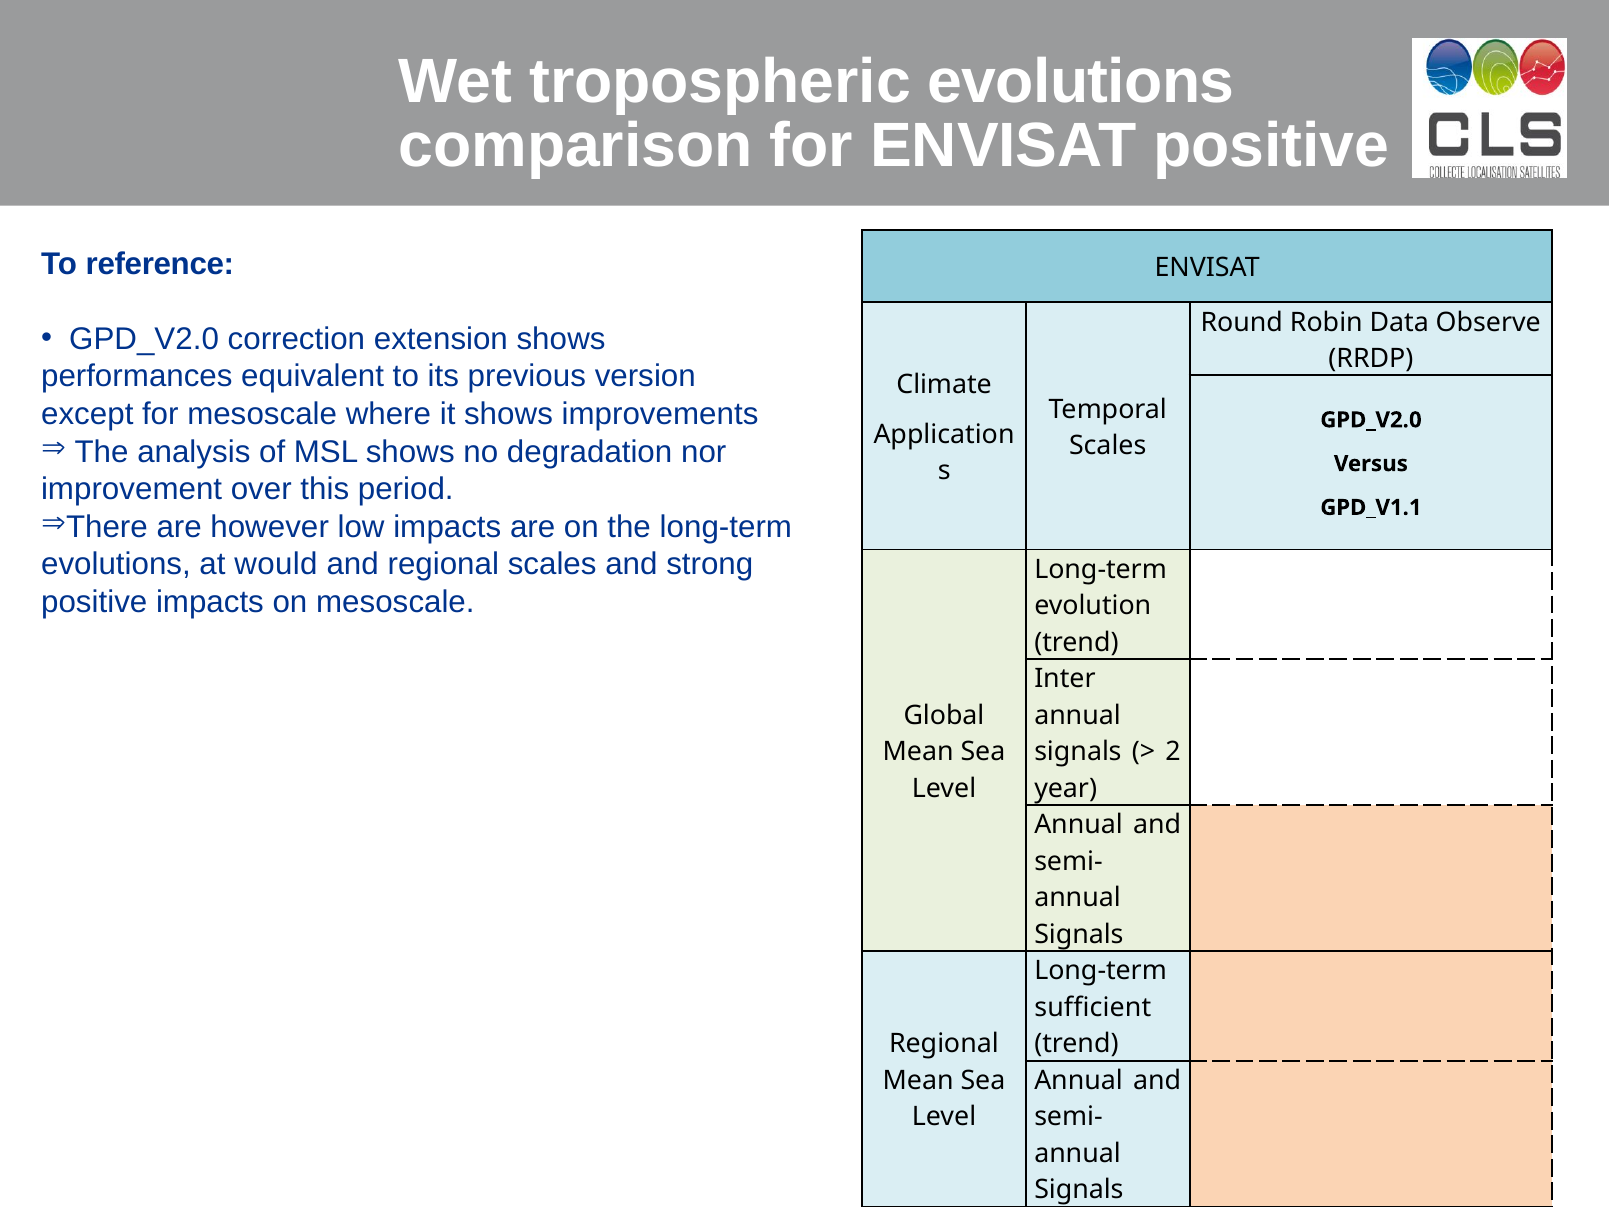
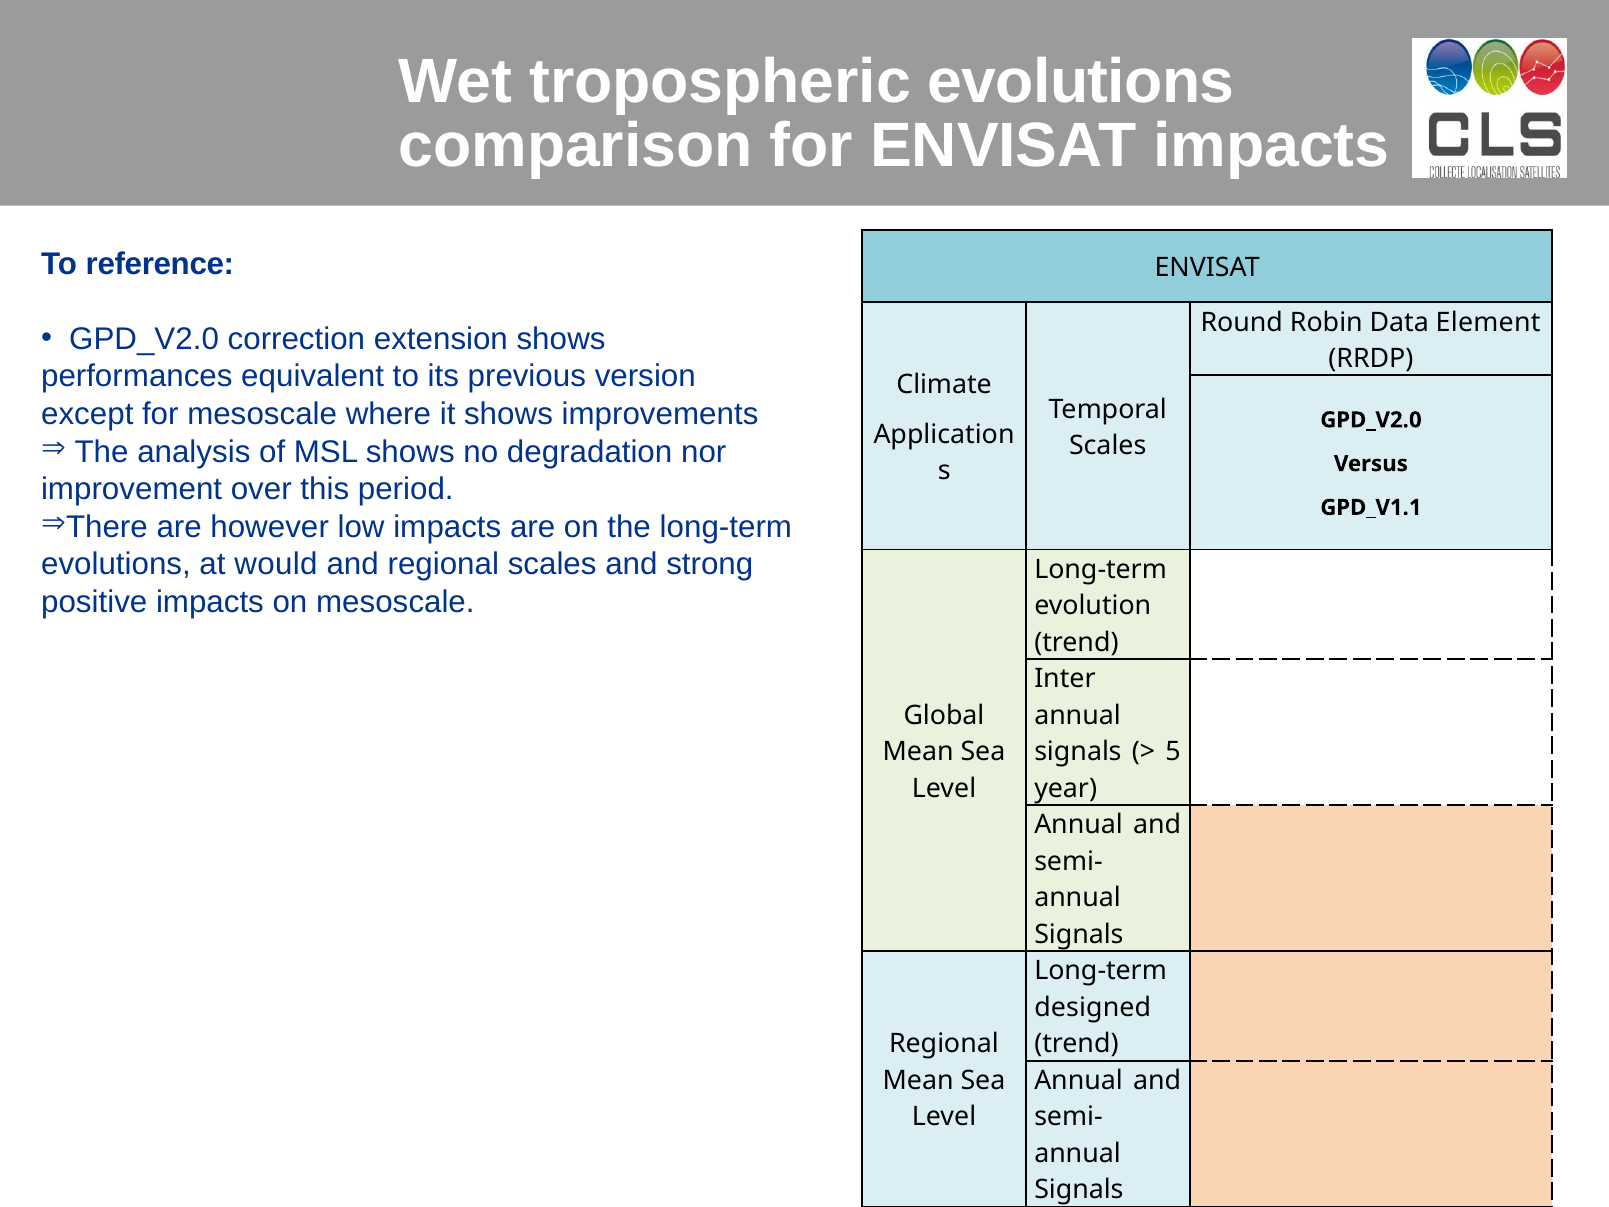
ENVISAT positive: positive -> impacts (1272, 146)
Observe: Observe -> Element (1488, 322)
2: 2 -> 5 (1173, 752)
sufficient: sufficient -> designed (1093, 1007)
